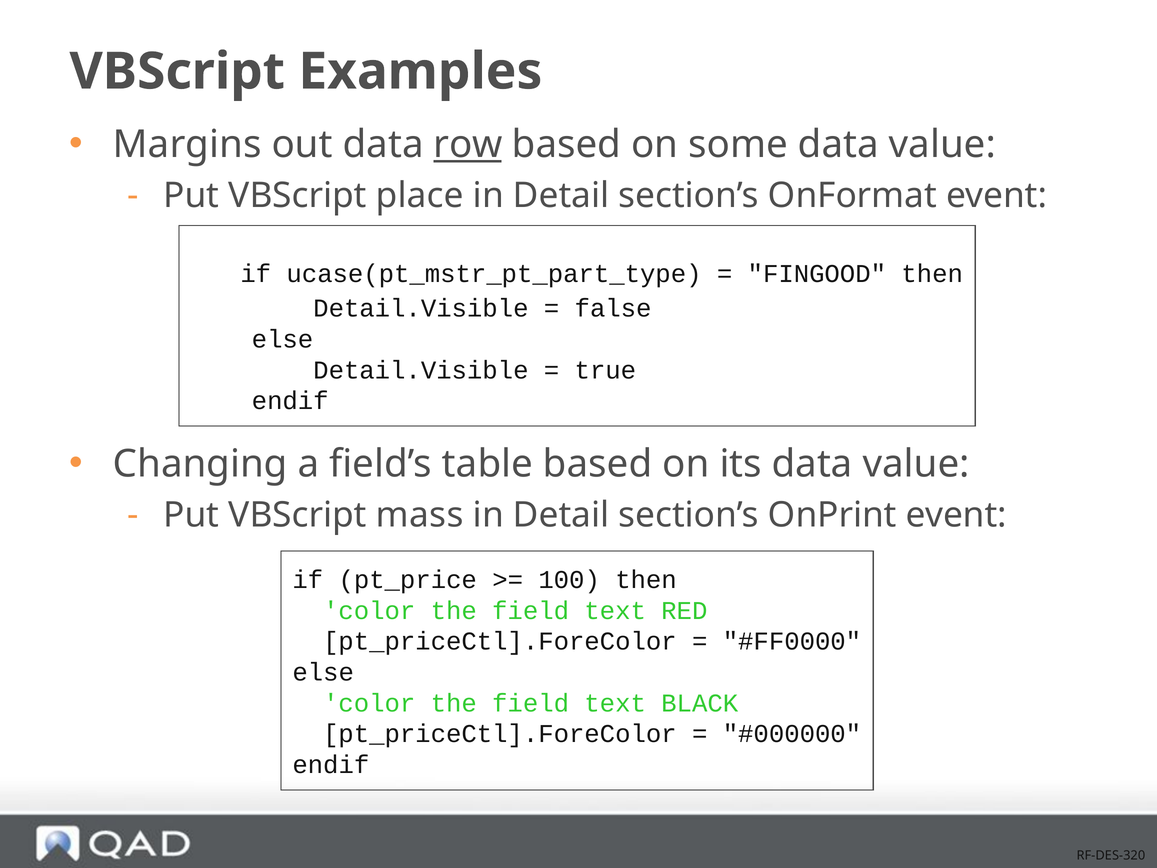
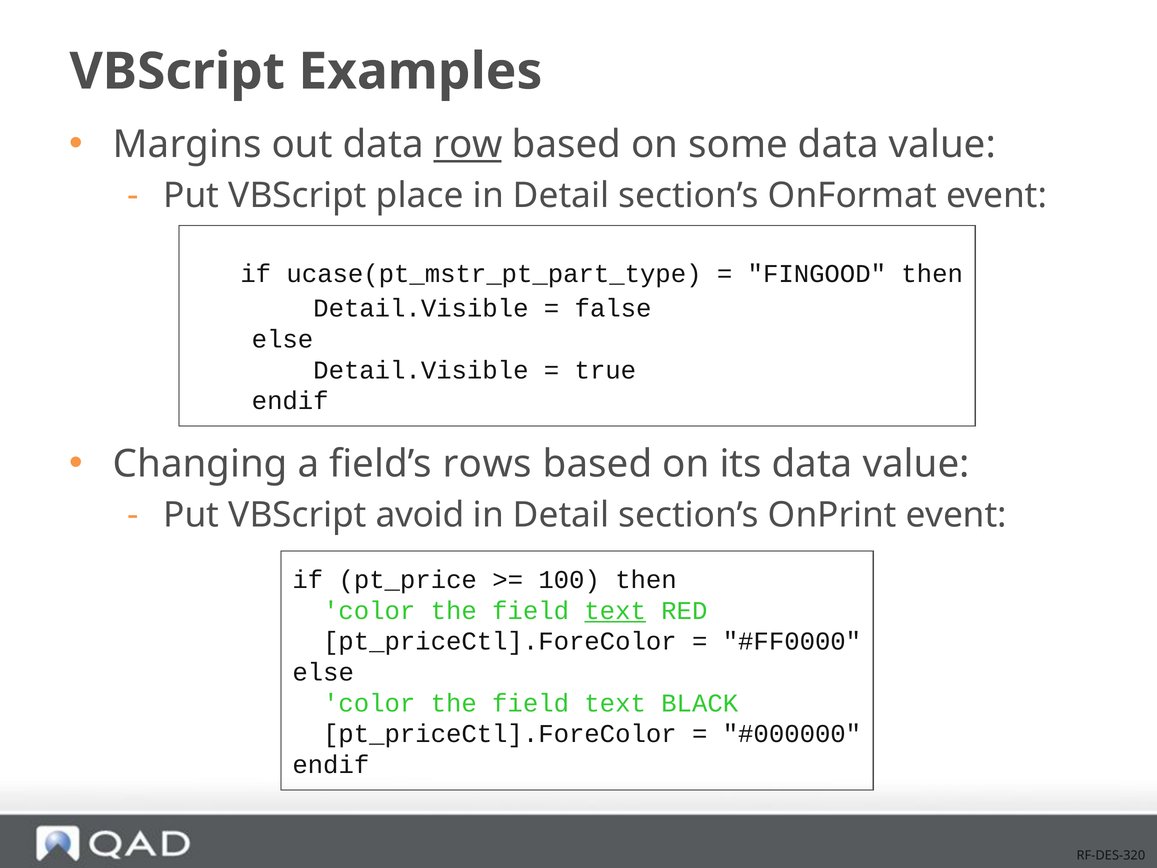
table: table -> rows (487, 464)
mass: mass -> avoid (420, 515)
text underline: none -> present (615, 610)
